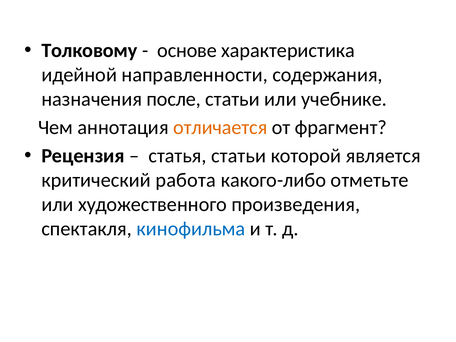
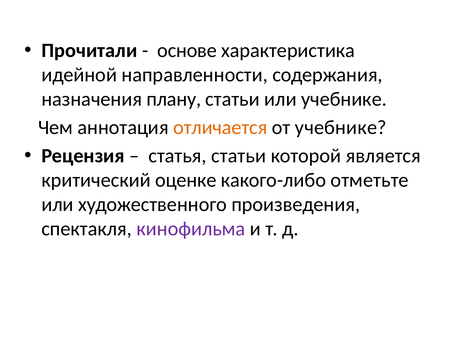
Толковому: Толковому -> Прочитали (89, 50)
после: после -> плану (174, 99)
от фрагмент: фрагмент -> учебнике (341, 127)
работа: работа -> оценке (186, 180)
кинофильма colour: blue -> purple (191, 229)
